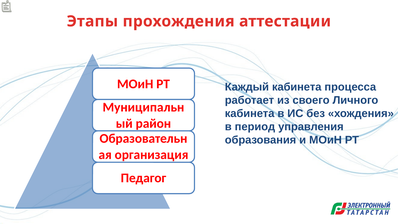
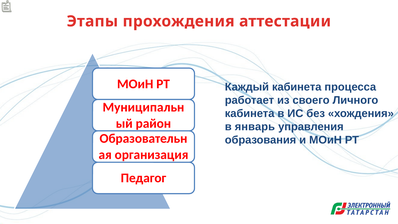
период: период -> январь (255, 127)
